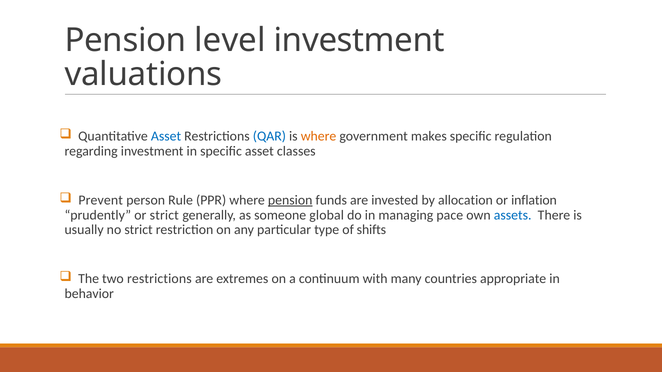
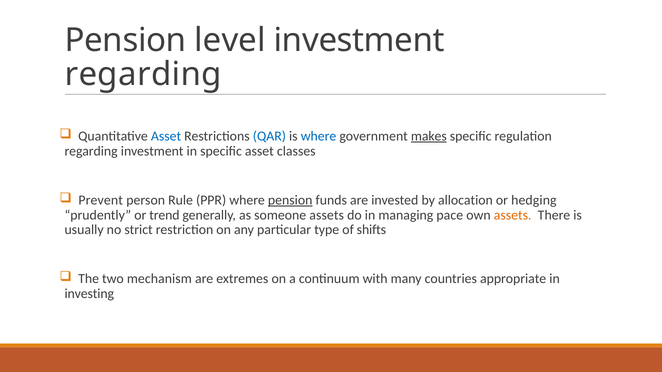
valuations: valuations -> regarding (143, 74)
where colour: orange -> blue (319, 136)
makes underline: none -> present (429, 136)
inflation: inflation -> hedging (534, 200)
or strict: strict -> trend (164, 215)
someone global: global -> assets (327, 215)
assets colour: blue -> orange (513, 215)
two restrictions: restrictions -> mechanism (159, 279)
behavior: behavior -> investing (89, 294)
